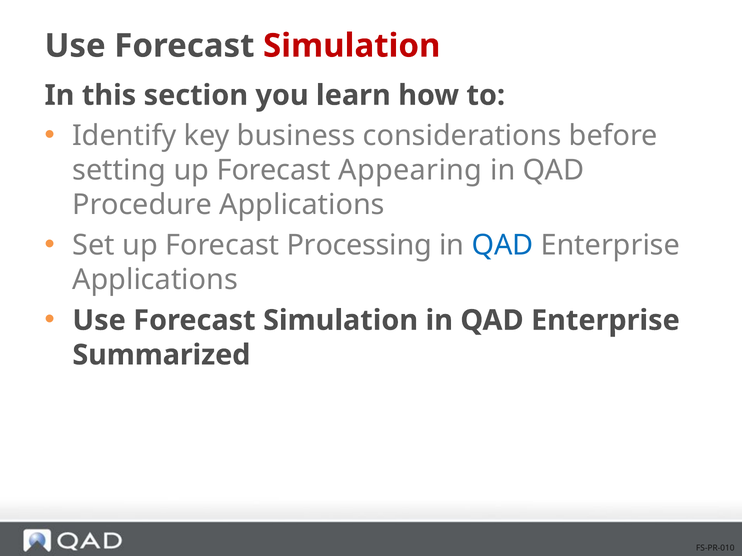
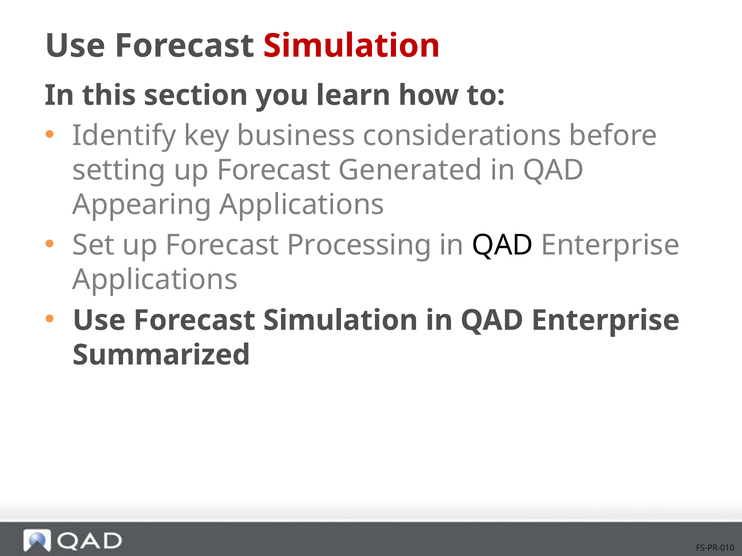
Appearing: Appearing -> Generated (410, 170)
Procedure: Procedure -> Appearing (142, 205)
QAD colour: blue -> black (502, 246)
